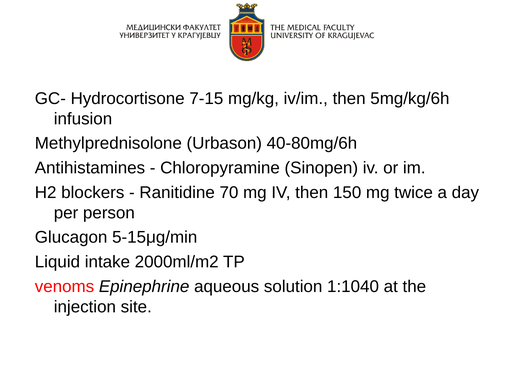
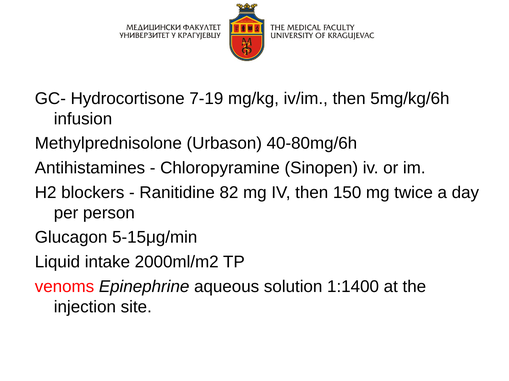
7-15: 7-15 -> 7-19 (206, 99)
70: 70 -> 82 (229, 193)
1:1040: 1:1040 -> 1:1400 (353, 287)
